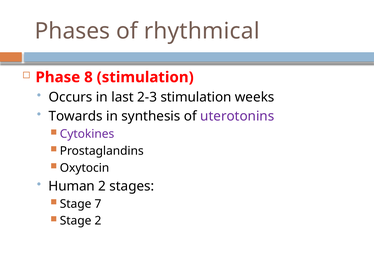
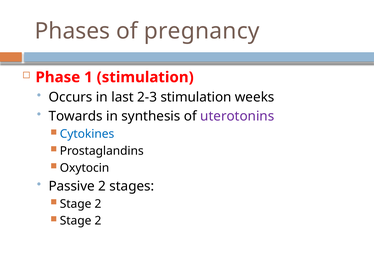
rhythmical: rhythmical -> pregnancy (202, 31)
8: 8 -> 1 (88, 77)
Cytokines colour: purple -> blue (87, 134)
Human: Human -> Passive (72, 186)
7: 7 -> 2 (98, 204)
